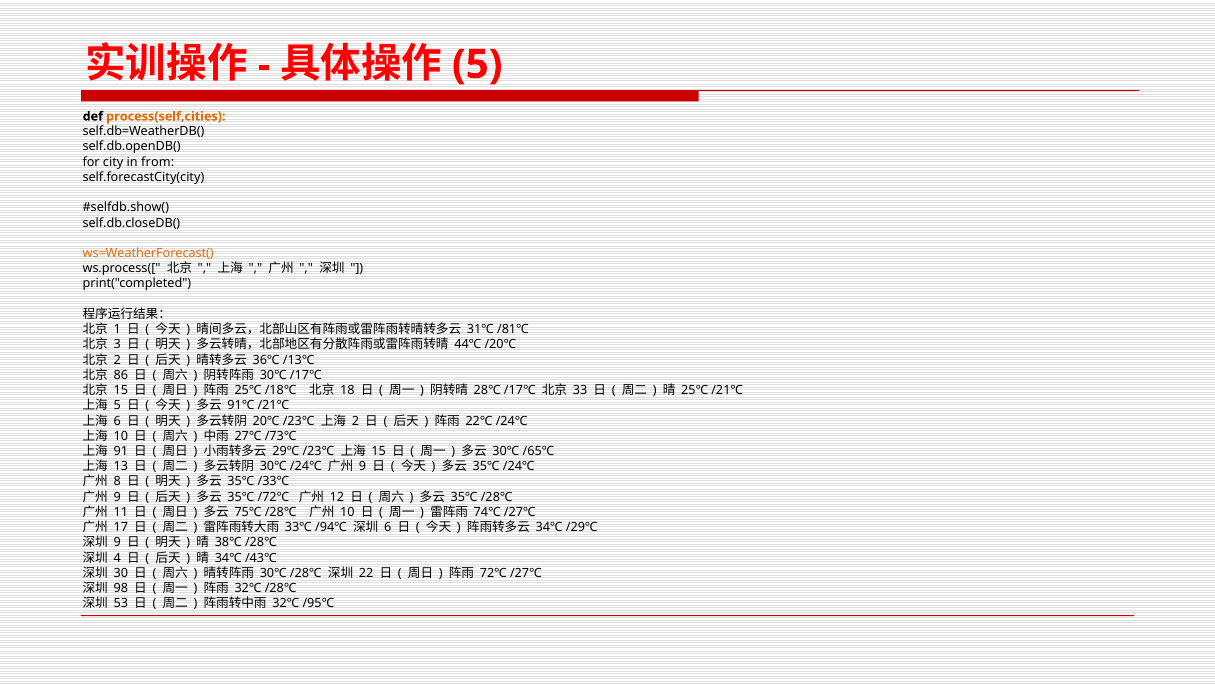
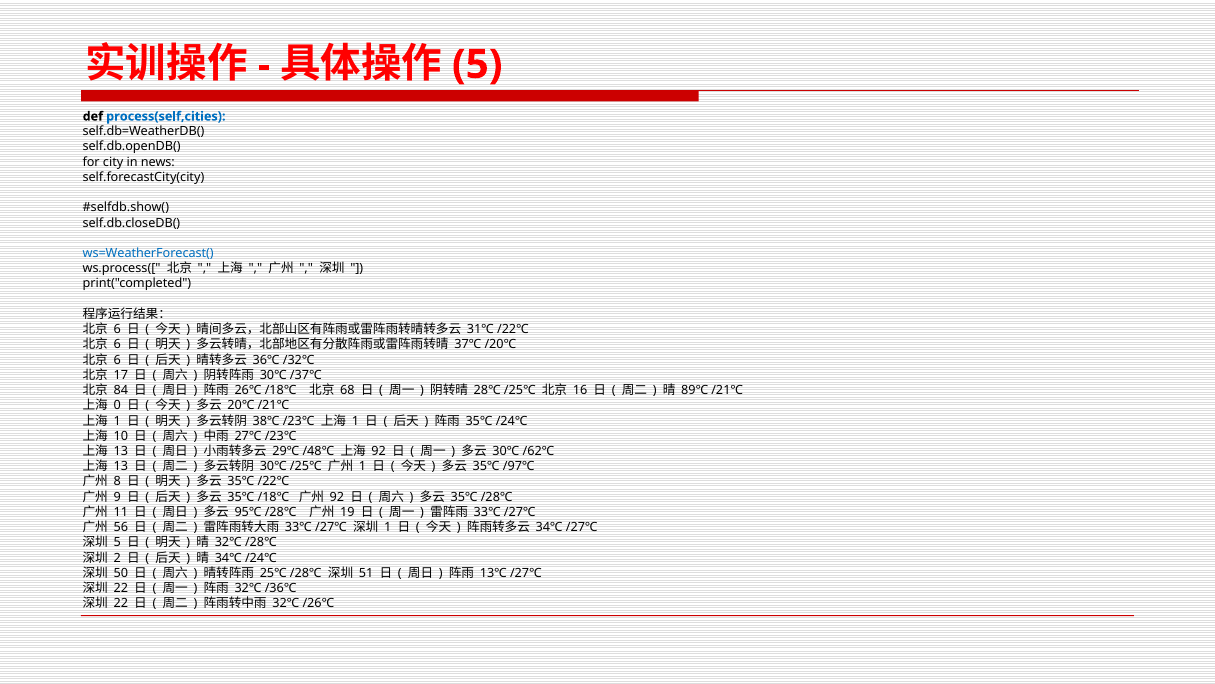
process(self,cities colour: orange -> blue (166, 116)
from: from -> news (158, 162)
ws=WeatherForecast( colour: orange -> blue (148, 253)
1: 1 -> 6 (117, 329)
31℃ /81℃: /81℃ -> /22℃ (513, 329)
3: 3 -> 6 (117, 344)
44℃: 44℃ -> 37℃ (468, 344)
2: 2 -> 6 (117, 360)
/13℃: /13℃ -> /32℃ (299, 360)
86: 86 -> 17 (121, 375)
30℃ /17℃: /17℃ -> /37℃ (306, 375)
15: 15 -> 84 (121, 390)
25℃: 25℃ -> 26℃ (248, 390)
18: 18 -> 68 (347, 390)
28℃ /17℃: /17℃ -> /25℃ (520, 390)
33: 33 -> 16 (580, 390)
25℃: 25℃ -> 89℃ (695, 390)
5: 5 -> 0 (117, 405)
91℃: 91℃ -> 20℃ (241, 405)
6: 6 -> 1 (117, 420)
20℃: 20℃ -> 38℃ (266, 420)
2: 2 -> 1 (355, 420)
22℃: 22℃ -> 35℃ (479, 420)
27℃ /73℃: /73℃ -> /23℃ (281, 436)
91: 91 -> 13 (121, 451)
29℃ /23℃: /23℃ -> /48℃ (318, 451)
15: 15 -> 92 (379, 451)
/65℃: /65℃ -> /62℃ (538, 451)
30℃ /24℃: /24℃ -> /25℃ (306, 466)
9: 9 -> 1 (363, 466)
35℃ /24℃: /24℃ -> /97℃ (519, 466)
35℃ /33℃: /33℃ -> /22℃ (273, 481)
35℃ /72℃: /72℃ -> /18℃ (273, 497)
12: 12 -> 92 (337, 497)
75℃: 75℃ -> 95℃ (248, 512)
10: 10 -> 19 (347, 512)
74℃: 74℃ -> 33℃ (487, 512)
17: 17 -> 56 (121, 527)
/94℃: /94℃ -> /27℃ (331, 527)
6: 6 -> 1 (388, 527)
34℃ /29℃: /29℃ -> /27℃ (582, 527)
9: 9 -> 5 (117, 542)
38℃: 38℃ -> 32℃ (228, 542)
4: 4 -> 2 (117, 557)
34℃ /43℃: /43℃ -> /24℃ (261, 557)
30: 30 -> 50 (121, 573)
30℃: 30℃ -> 25℃ (273, 573)
22: 22 -> 51 (366, 573)
72℃: 72℃ -> 13℃ (493, 573)
98: 98 -> 22 (121, 588)
32℃ /28℃: /28℃ -> /36℃ (281, 588)
53: 53 -> 22 (121, 603)
/95℃: /95℃ -> /26℃ (318, 603)
